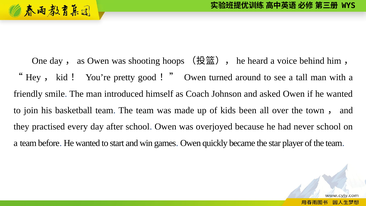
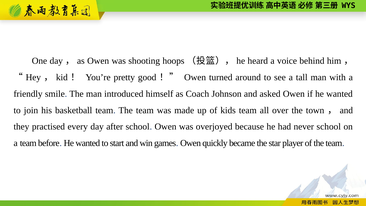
kids been: been -> team (248, 110)
